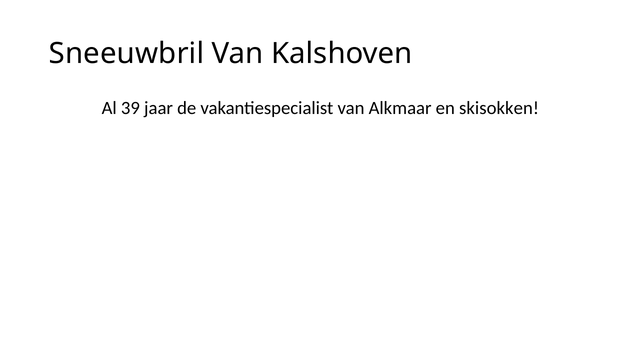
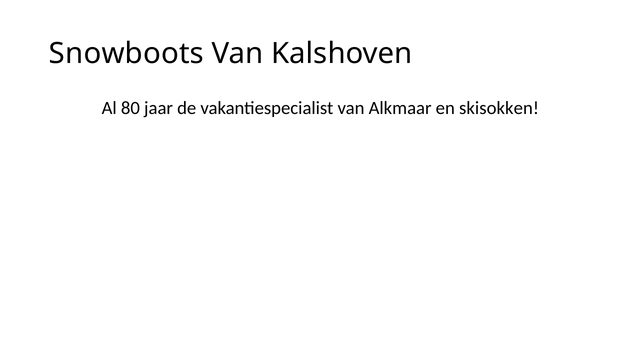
Sneeuwbril: Sneeuwbril -> Snowboots (126, 54)
39: 39 -> 80 (130, 108)
